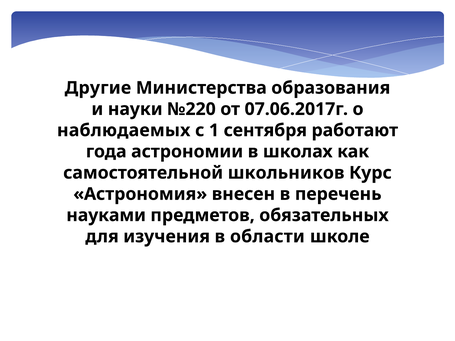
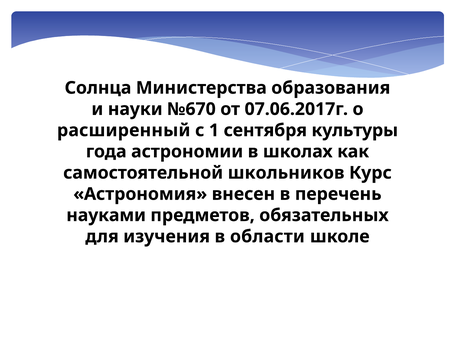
Другие: Другие -> Солнца (98, 88)
№220: №220 -> №670 (192, 109)
наблюдаемых: наблюдаемых -> расширенный (124, 130)
работают: работают -> культуры (355, 130)
